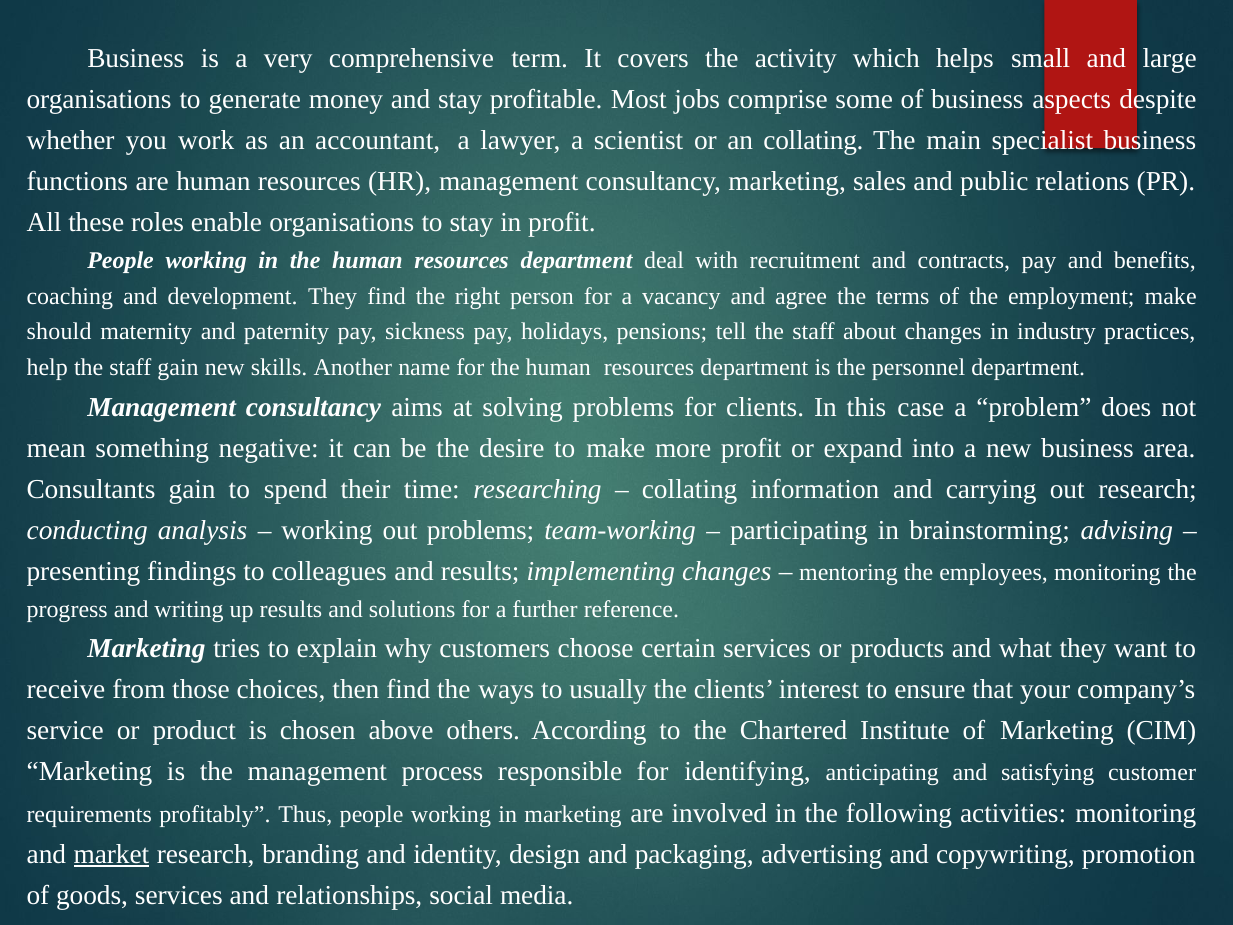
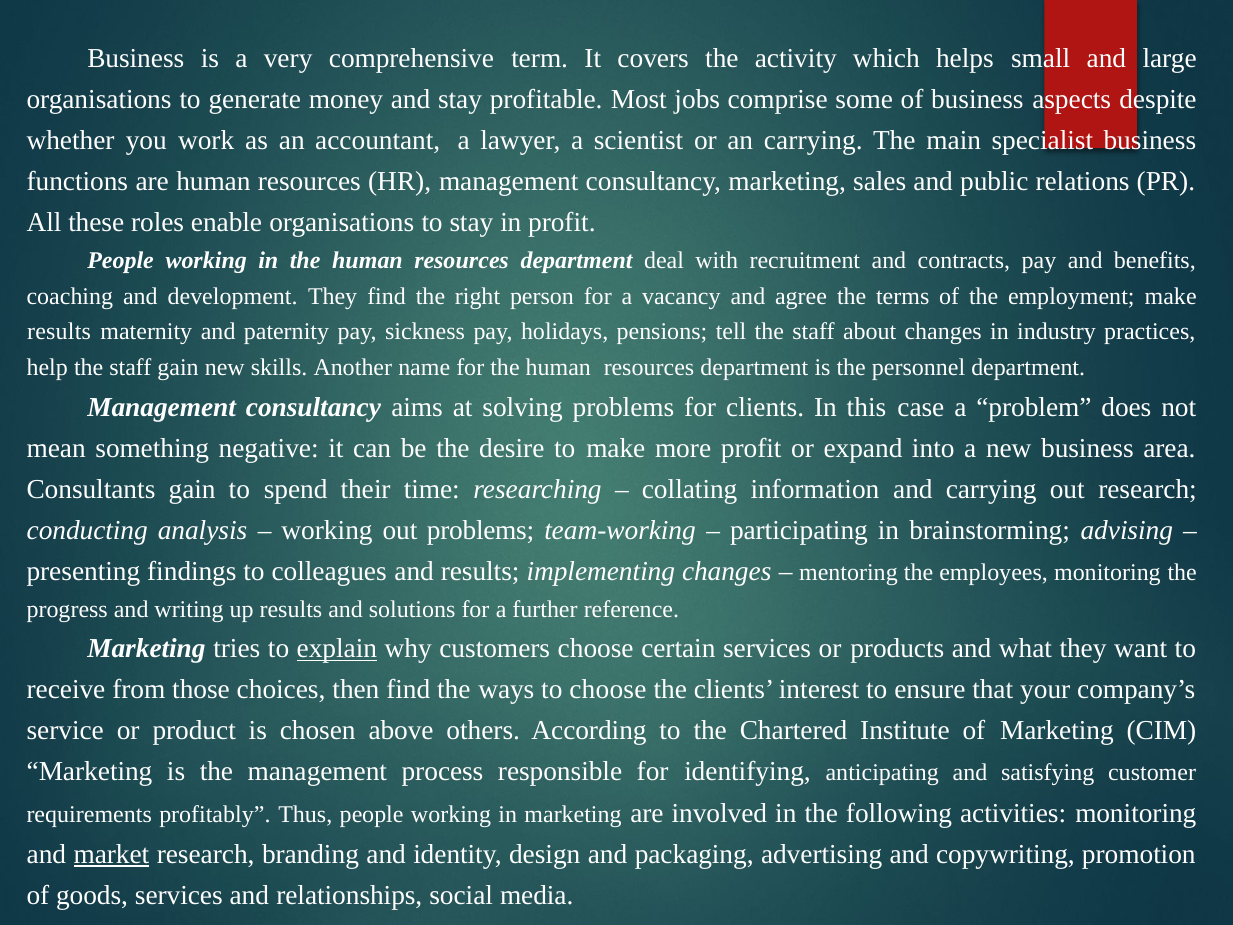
an collating: collating -> carrying (813, 140)
should: should -> results (59, 332)
explain underline: none -> present (337, 649)
to usually: usually -> choose (608, 690)
